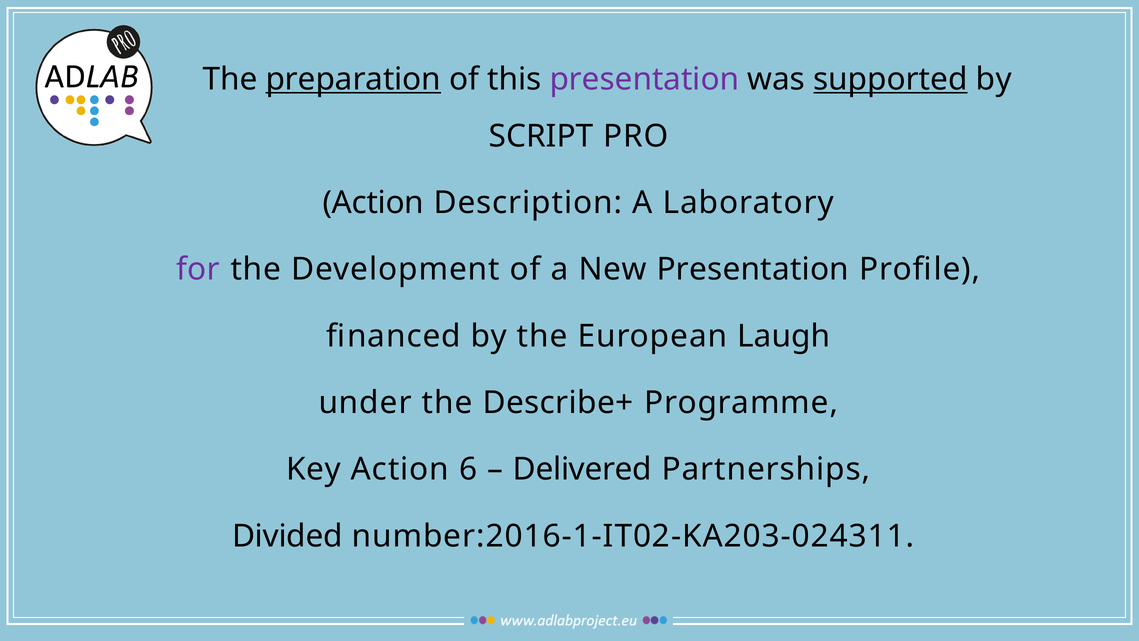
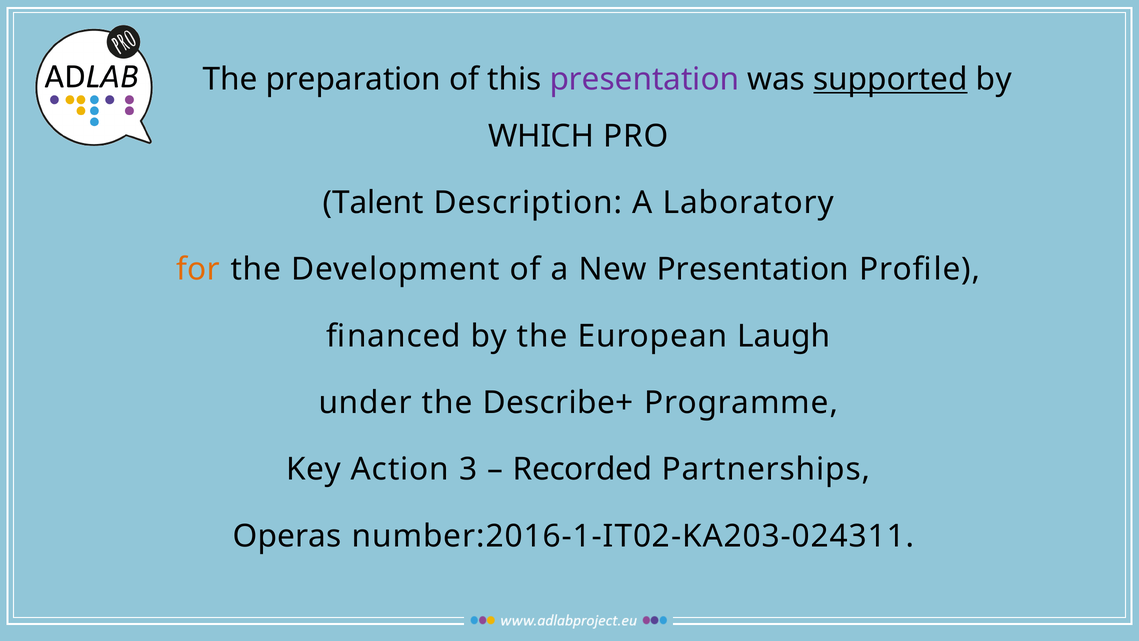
preparation underline: present -> none (353, 79)
SCRIPT: SCRIPT -> WHICH (541, 136)
Action: Action -> Talent (373, 203)
for colour: purple -> orange (198, 269)
6: 6 -> 3 (468, 469)
Delivered: Delivered -> Recorded (582, 469)
Divided: Divided -> Operas (287, 536)
